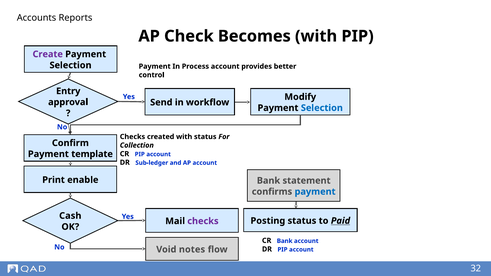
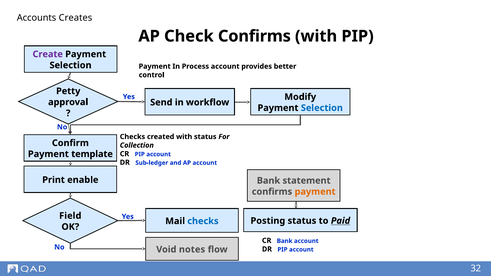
Reports: Reports -> Creates (75, 18)
Check Becomes: Becomes -> Confirms (254, 36)
Entry: Entry -> Petty (68, 91)
payment colour: blue -> orange (315, 192)
Cash: Cash -> Field (70, 216)
checks colour: purple -> blue (203, 221)
